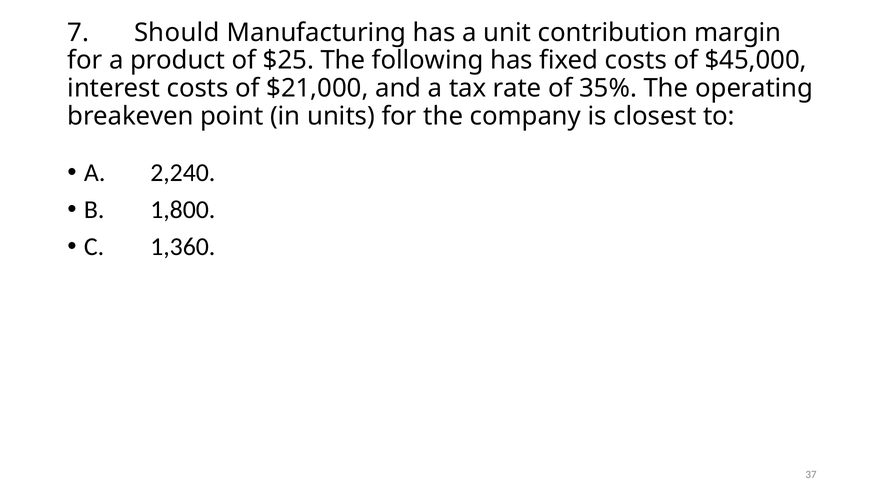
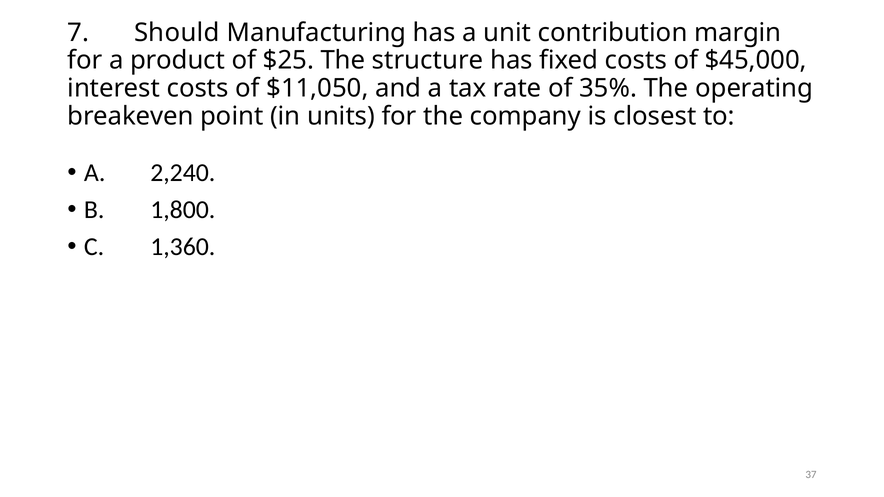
following: following -> structure (428, 60)
$21,000: $21,000 -> $11,050 (317, 88)
